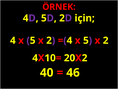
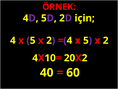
46: 46 -> 60 (73, 72)
